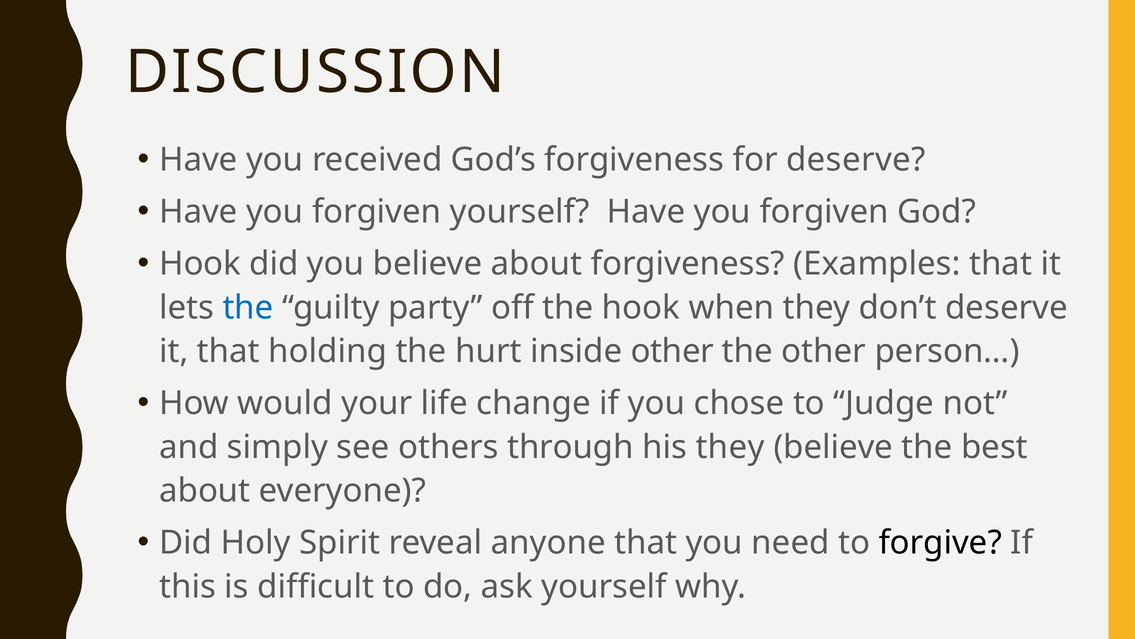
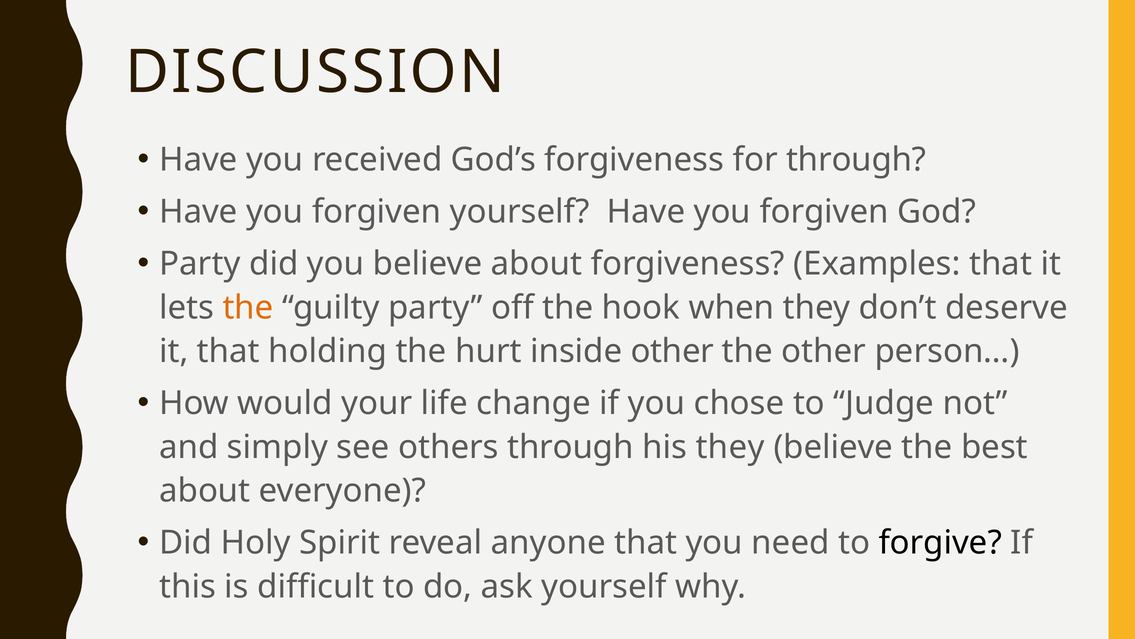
for deserve: deserve -> through (856, 160)
Hook: Hook -> Party (200, 264)
the colour: blue -> orange (248, 307)
